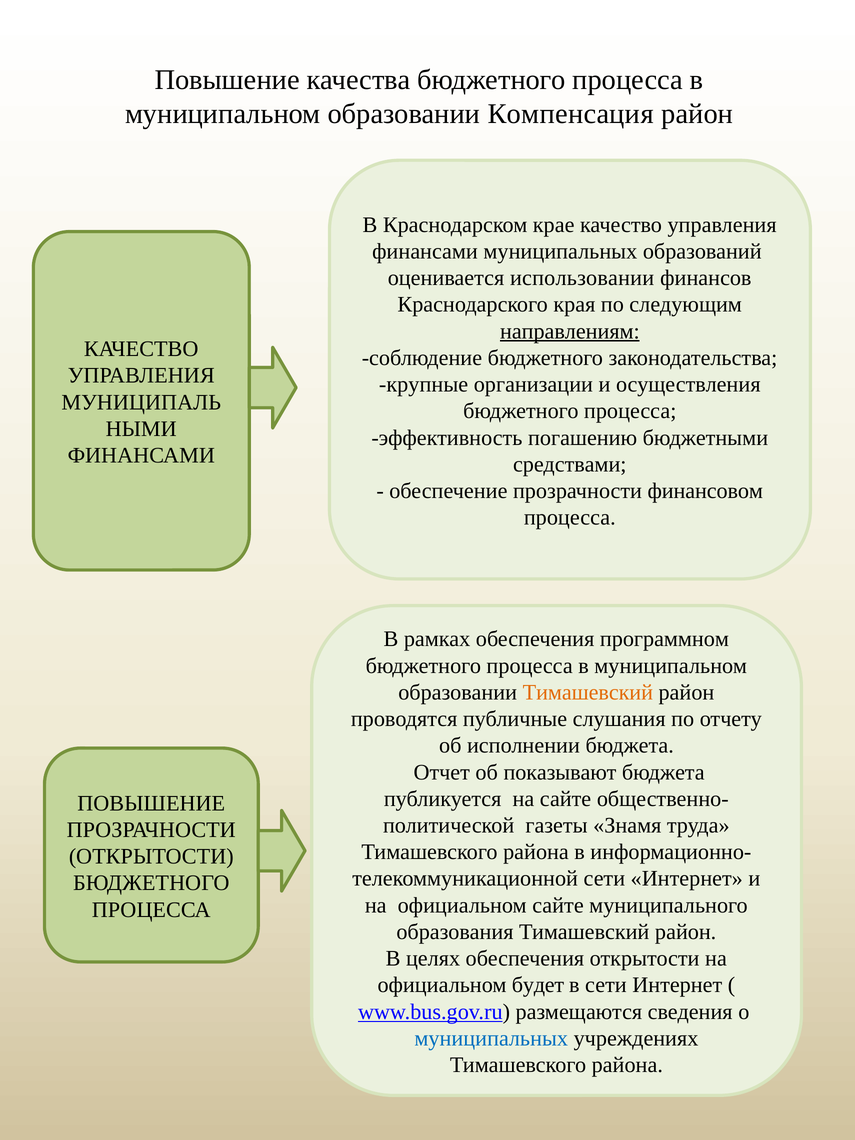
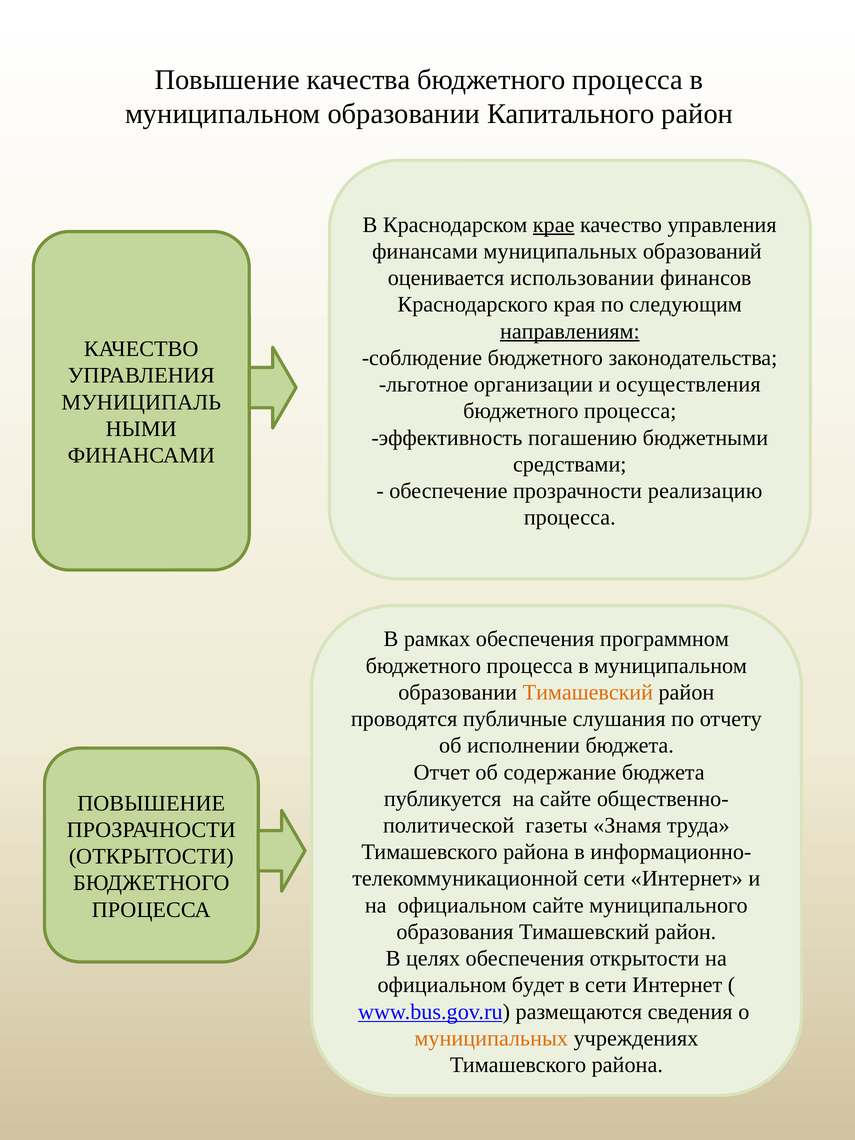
Компенсация: Компенсация -> Капитального (571, 114)
крае underline: none -> present (554, 225)
крупные: крупные -> льготное (424, 384)
финансовом: финансовом -> реализацию (705, 491)
показывают: показывают -> содержание (560, 772)
муниципальных colour: blue -> orange (491, 1038)
